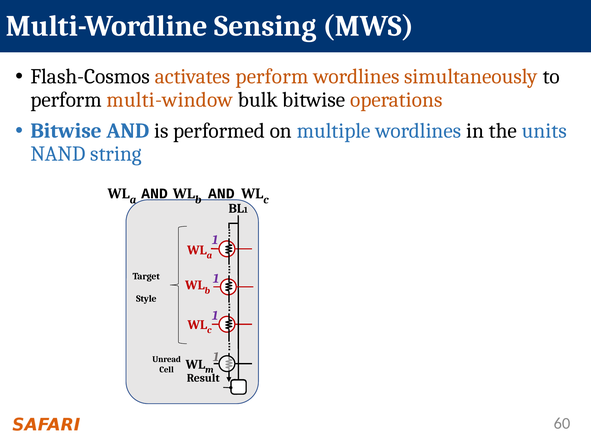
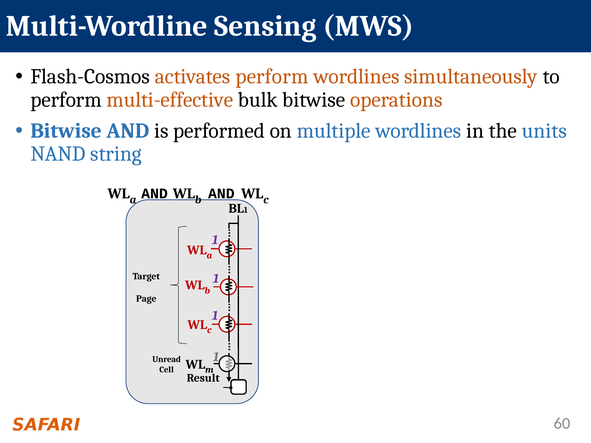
multi-window: multi-window -> multi-effective (170, 100)
Style: Style -> Page (146, 299)
